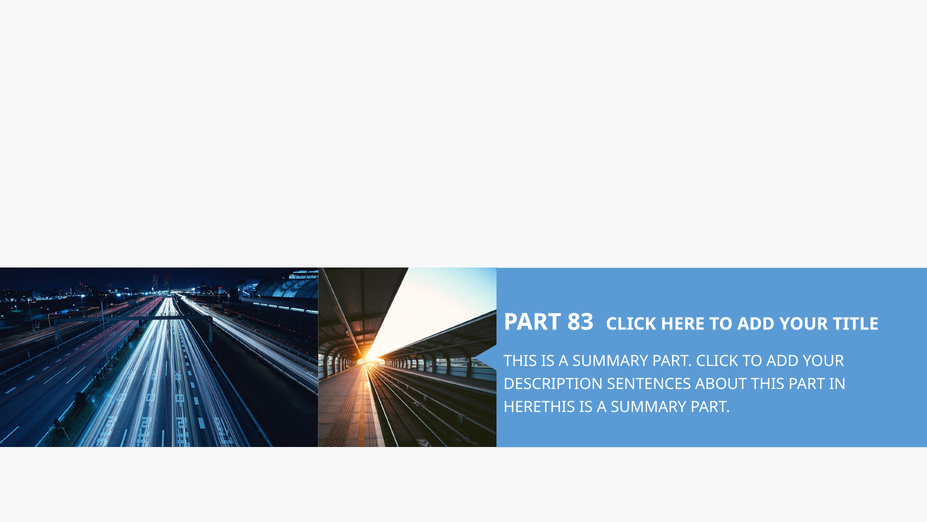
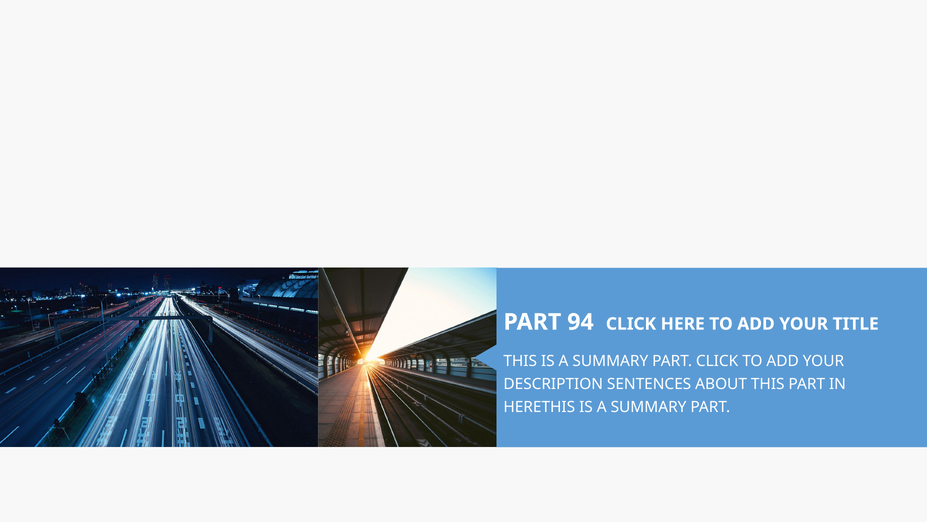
83: 83 -> 94 (581, 322)
